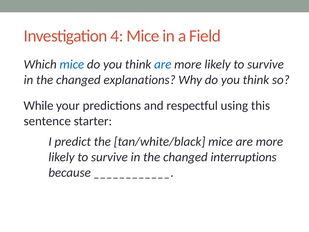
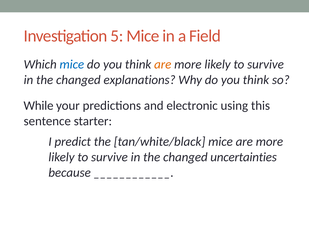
4: 4 -> 5 (117, 36)
are colour: blue -> orange (163, 64)
respectful: respectful -> electronic (192, 105)
interruptions: interruptions -> uncertainties (244, 157)
